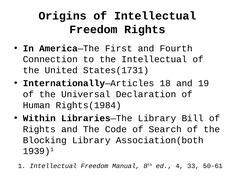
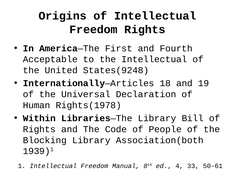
Connection: Connection -> Acceptable (50, 59)
States(1731: States(1731 -> States(9248 (116, 70)
Rights(1984: Rights(1984 -> Rights(1978 (89, 105)
Search: Search -> People (165, 129)
